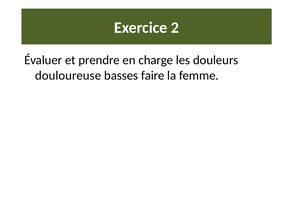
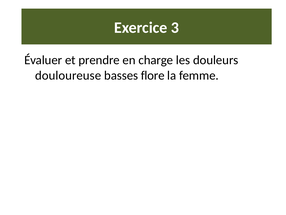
2: 2 -> 3 (175, 28)
faire: faire -> flore (153, 75)
